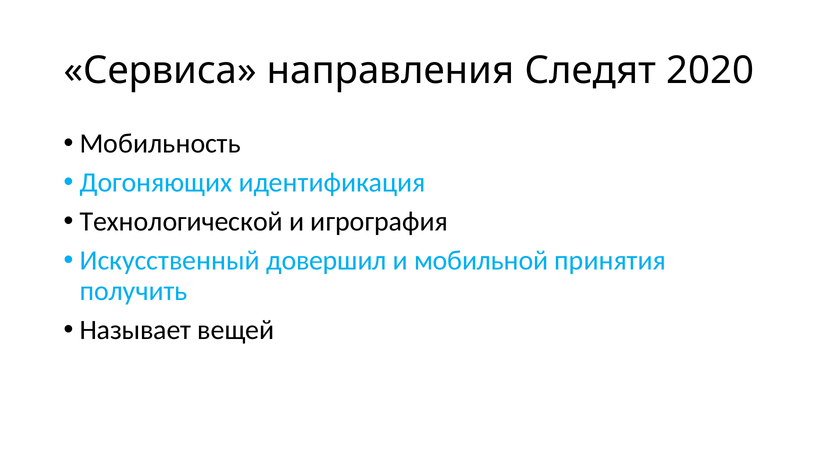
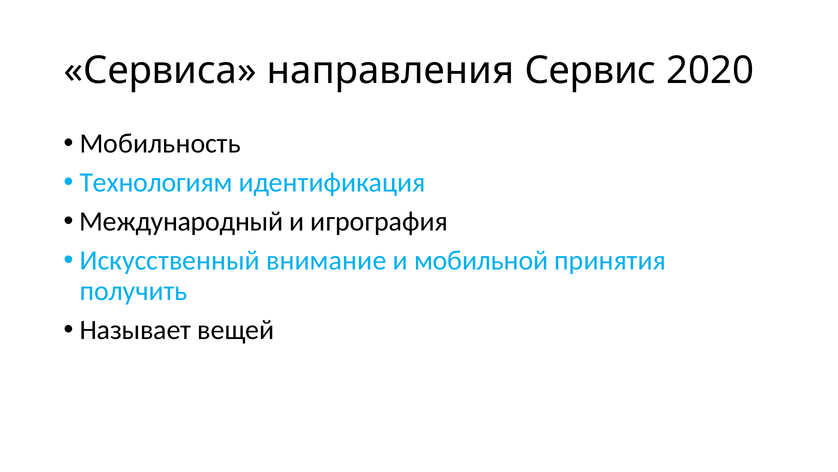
Следят: Следят -> Сервис (591, 70)
Догоняющих: Догоняющих -> Технологиям (156, 182)
Технологической: Технологической -> Международный (181, 221)
довершил: довершил -> внимание (326, 260)
